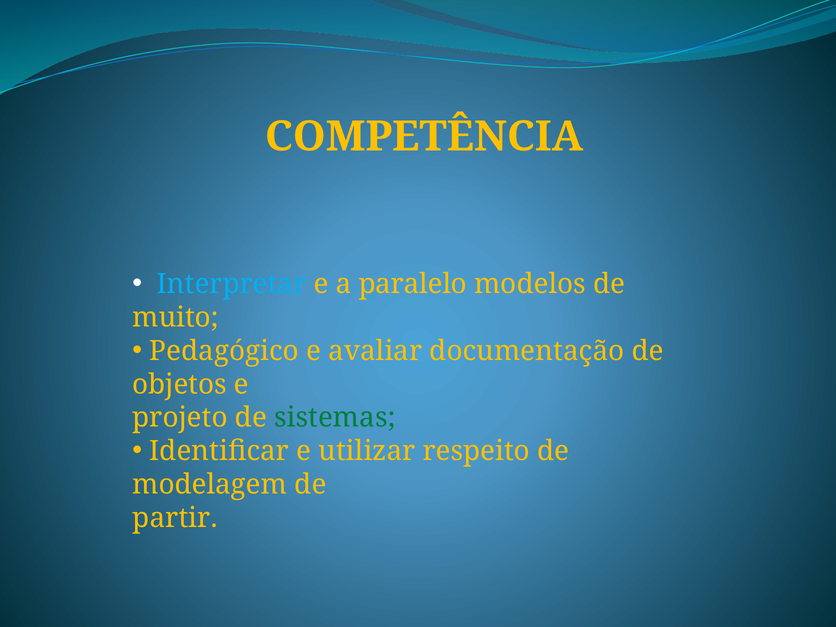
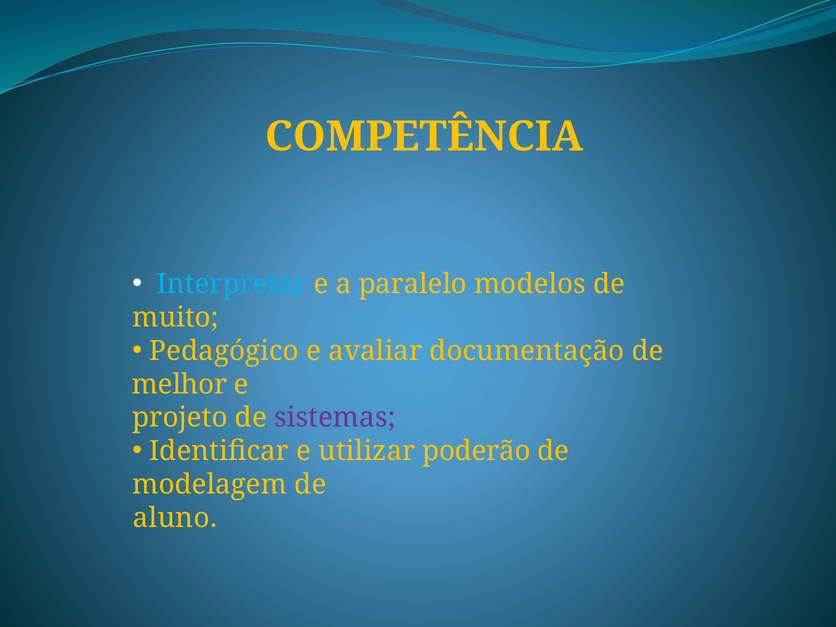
objetos: objetos -> melhor (180, 384)
sistemas colour: green -> purple (335, 418)
respeito: respeito -> poderão (477, 451)
partir: partir -> aluno (175, 518)
